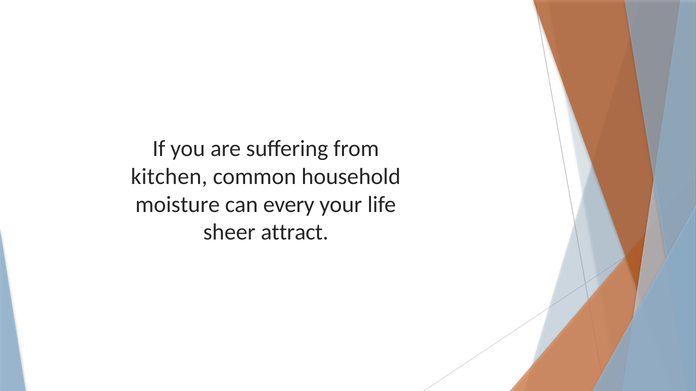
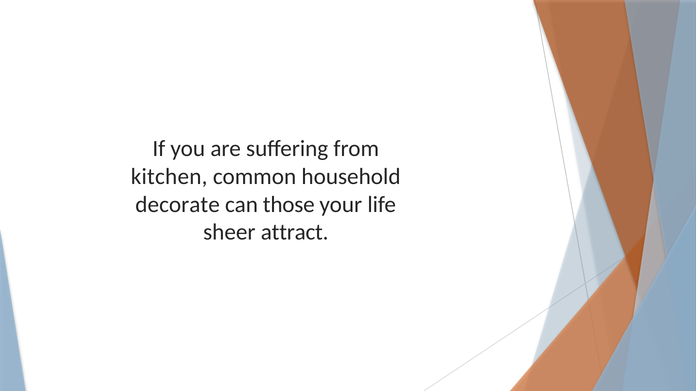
moisture: moisture -> decorate (178, 205)
every: every -> those (289, 205)
